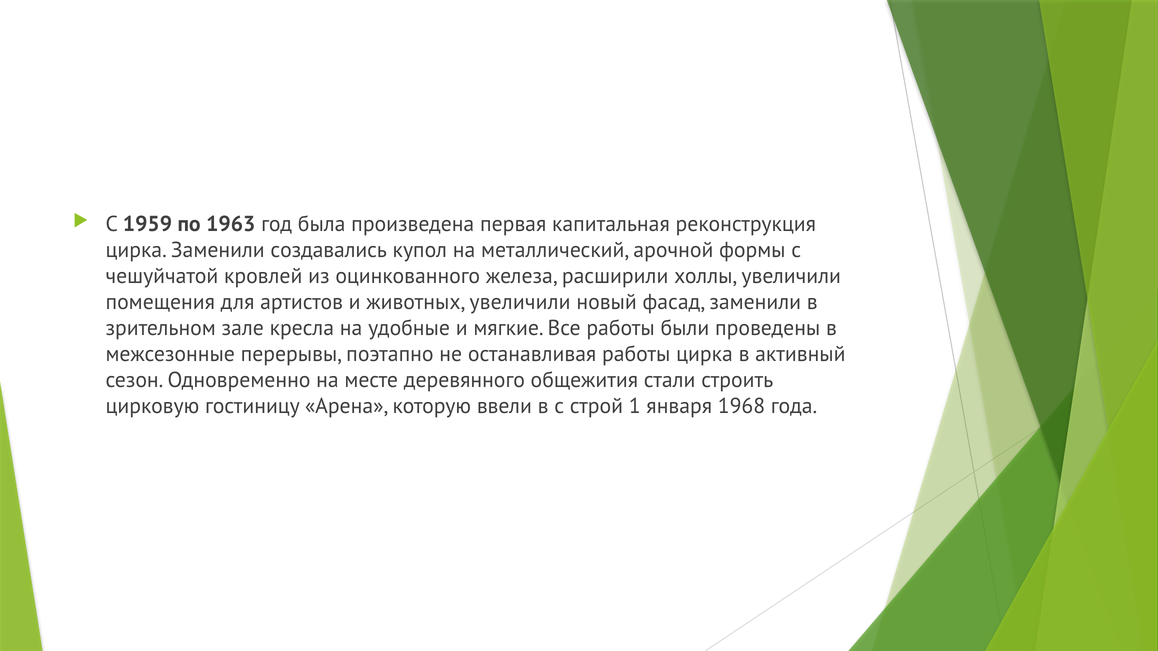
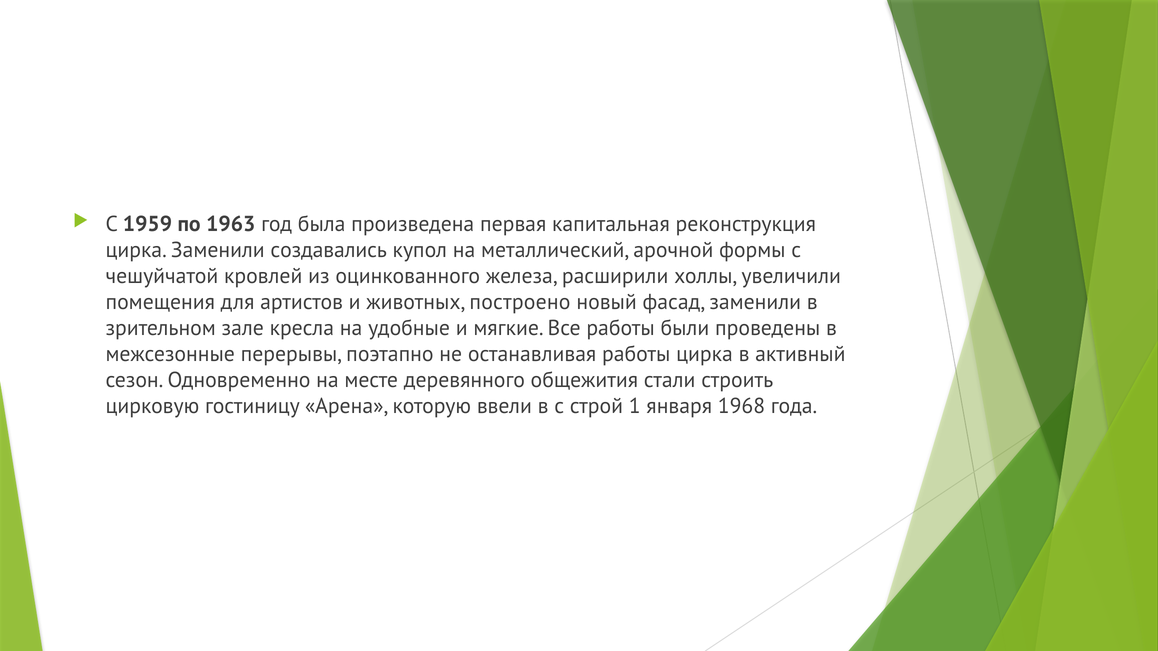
животных увеличили: увеличили -> построено (520, 302)
